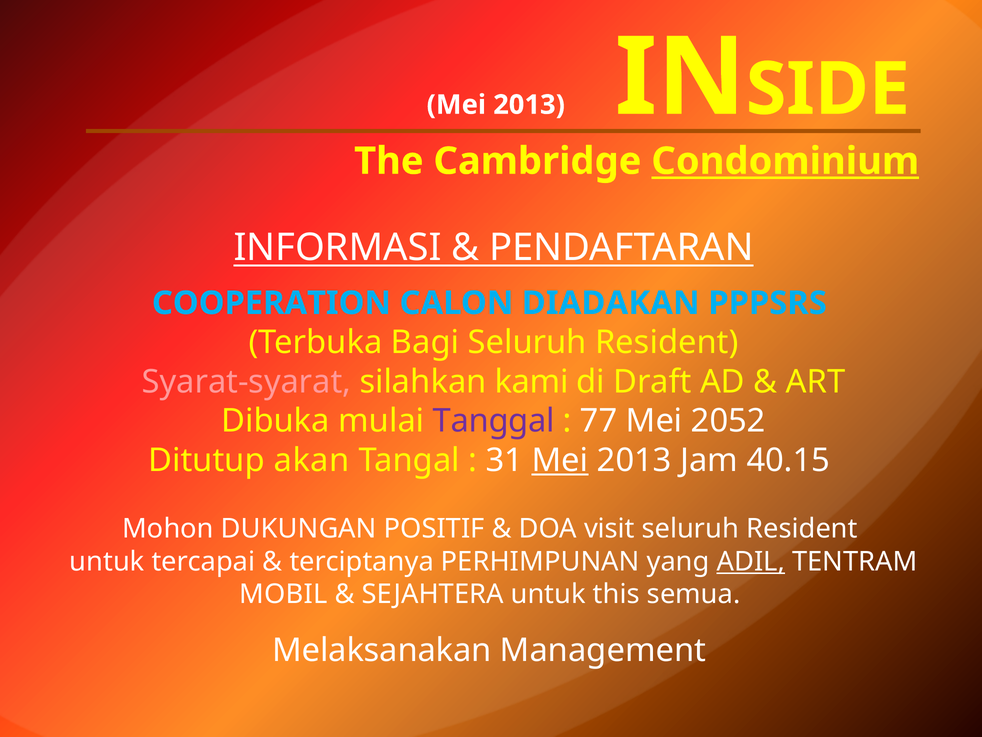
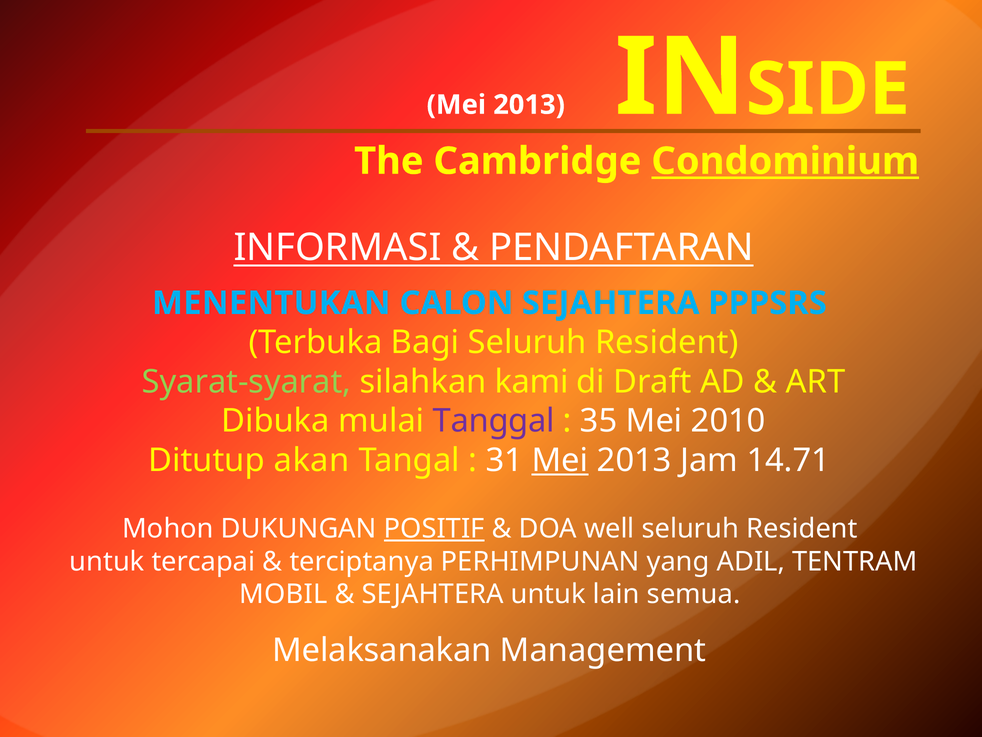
COOPERATION: COOPERATION -> MENENTUKAN (271, 303)
CALON DIADAKAN: DIADAKAN -> SEJAHTERA (611, 303)
Syarat-syarat colour: pink -> light green (246, 382)
77: 77 -> 35 (599, 421)
2052: 2052 -> 2010 (728, 421)
40.15: 40.15 -> 14.71 (788, 460)
POSITIF underline: none -> present (434, 528)
visit: visit -> well (609, 528)
ADIL underline: present -> none (751, 561)
this: this -> lain (616, 594)
